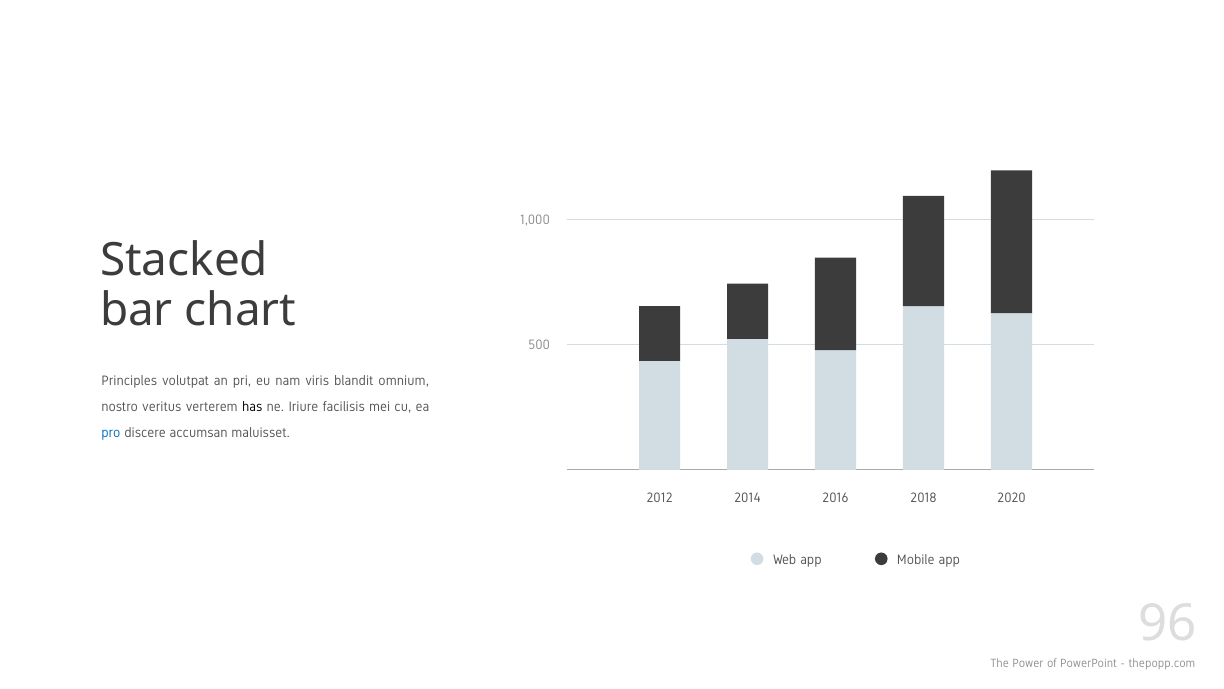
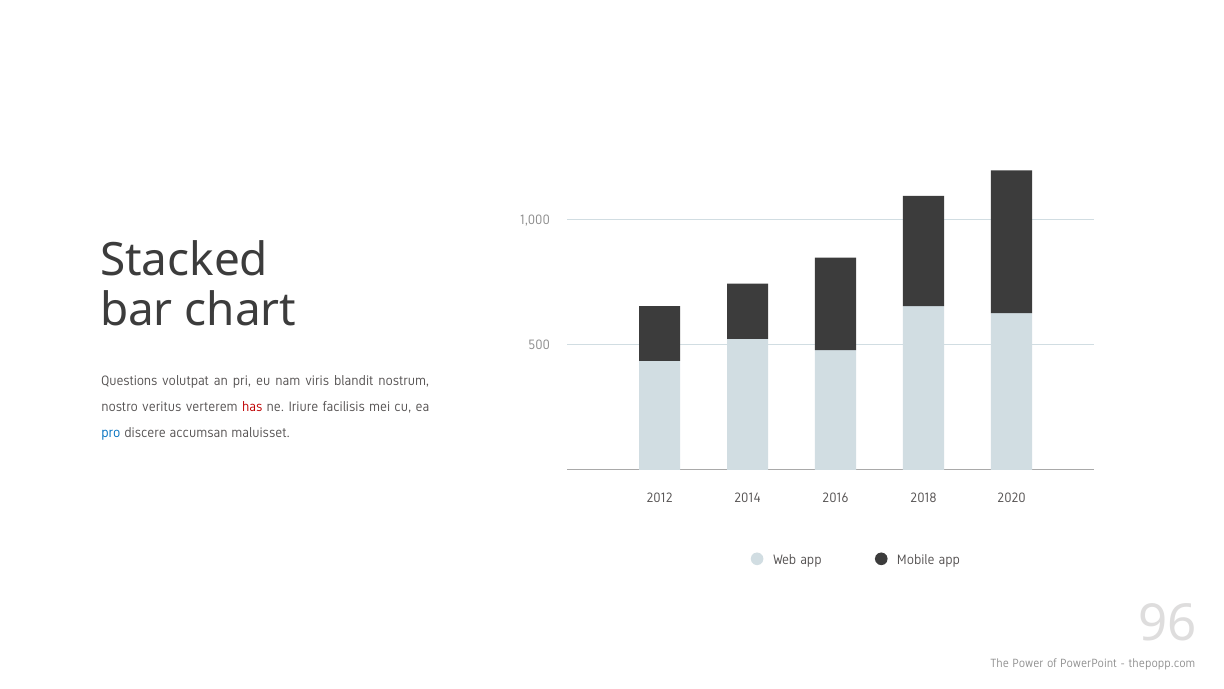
Principles: Principles -> Questions (129, 381)
omnium: omnium -> nostrum (404, 381)
has colour: black -> red (252, 407)
